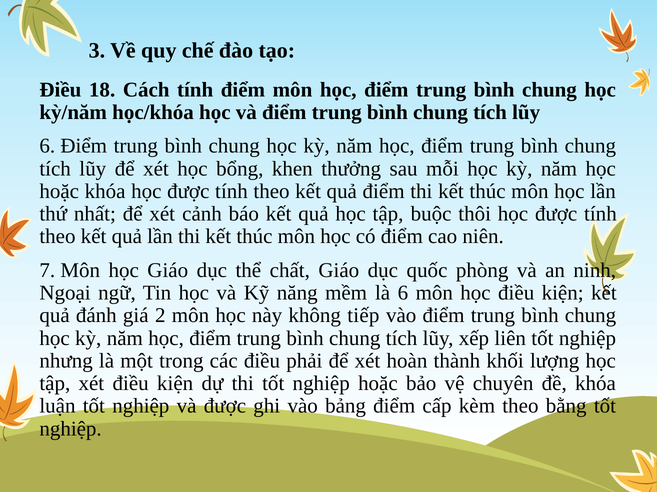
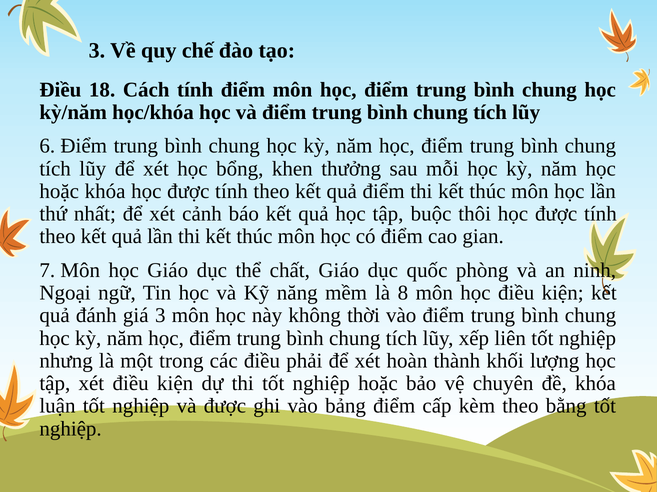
niên: niên -> gian (483, 237)
là 6: 6 -> 8 (403, 293)
giá 2: 2 -> 3 (160, 316)
tiếp: tiếp -> thời (364, 316)
